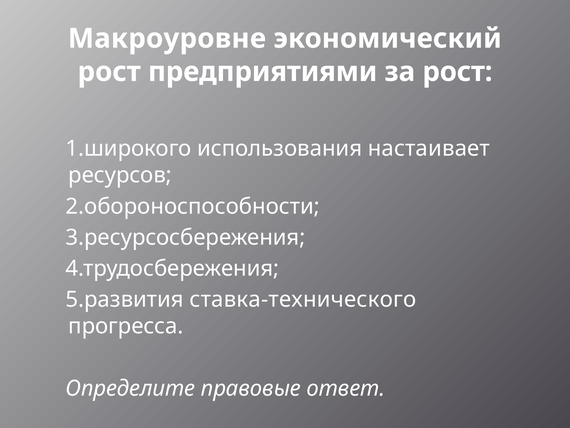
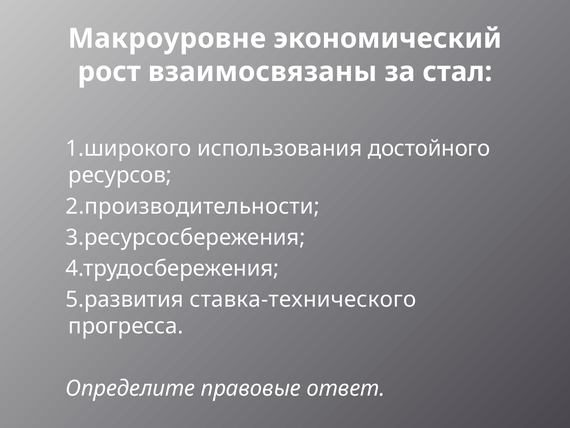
предприятиями: предприятиями -> взаимосвязаны (262, 72)
за рост: рост -> стал (457, 72)
настаивает: настаивает -> достойного (429, 148)
2.обороноспособности: 2.обороноспособности -> 2.производительности (193, 206)
